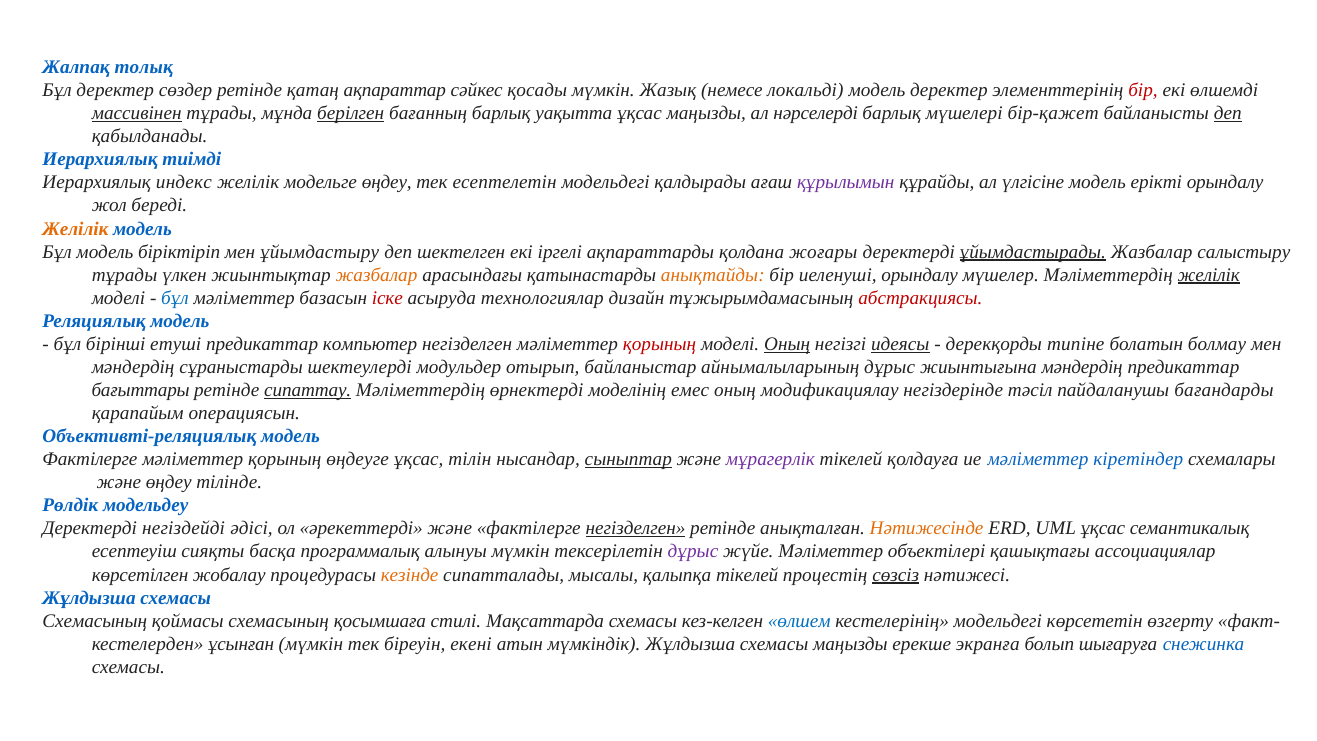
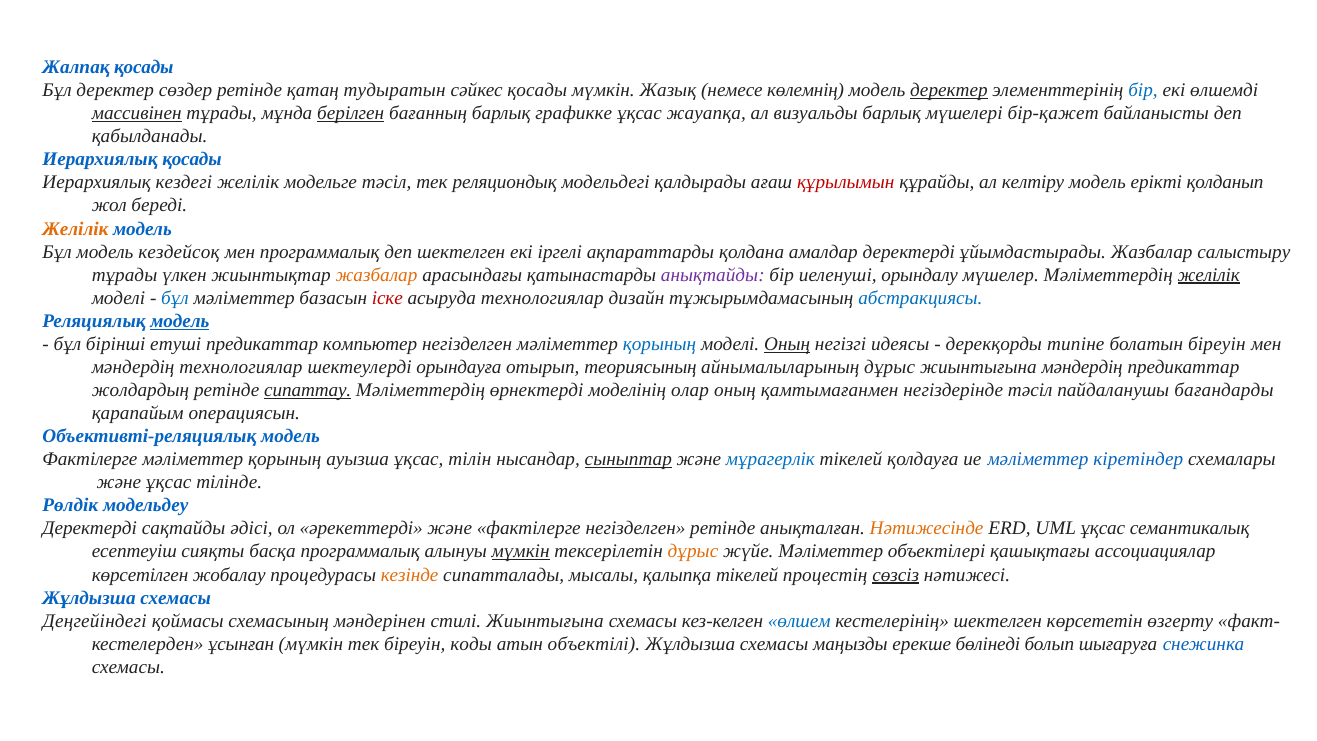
Жалпақ толық: толық -> қосады (144, 67)
ақпараттар: ақпараттар -> тудыратын (395, 90)
локальді: локальді -> көлемнің (806, 90)
деректер underline: none -> present (949, 90)
бір colour: red -> blue (1143, 90)
уақытта: уақытта -> графикке (574, 113)
ұқсас маңызды: маңызды -> жауапқа (706, 113)
нәрселерді: нәрселерді -> визуальды (816, 113)
деп underline: present -> none (1228, 113)
Иерархиялық тиімді: тиімді -> қосады (192, 159)
индекс: индекс -> кездегі (184, 182)
модельге өңдеу: өңдеу -> тәсіл (387, 182)
есептелетін: есептелетін -> реляциондық (505, 182)
құрылымын colour: purple -> red (846, 182)
үлгісіне: үлгісіне -> келтіру (1033, 182)
ерікті орындалу: орындалу -> қолданып (1225, 182)
біріктіріп: біріктіріп -> кездейсоқ (179, 252)
мен ұйымдастыру: ұйымдастыру -> программалық (320, 252)
жоғары: жоғары -> амалдар (823, 252)
ұйымдастырады underline: present -> none (1033, 252)
анықтайды colour: orange -> purple (713, 275)
абстракциясы colour: red -> blue (920, 298)
модель underline: none -> present (180, 321)
қорының colour: red -> blue (660, 344)
идеясы underline: present -> none (900, 344)
болатын болмау: болмау -> біреуін (1217, 344)
мәндердің сұраныстарды: сұраныстарды -> технологиялар (241, 367)
модульдер: модульдер -> орындауға (459, 367)
байланыстар: байланыстар -> теориясының (641, 367)
бағыттары: бағыттары -> жолдардың (140, 390)
емес: емес -> олар (690, 390)
модификациялау: модификациялау -> қамтымағанмен (830, 390)
өңдеуге: өңдеуге -> ауызша (358, 459)
мұрагерлік colour: purple -> blue (770, 459)
және өңдеу: өңдеу -> ұқсас (169, 482)
негіздейді: негіздейді -> сақтайды (184, 528)
негізделген underline: present -> none (636, 528)
мүмкін underline: none -> present (521, 551)
дұрыс colour: purple -> orange (693, 551)
Схемасының: Схемасының -> Деңгейіндегі (95, 621)
қосымшаға: қосымшаға -> мәндерінен (380, 621)
стилі Мақсаттарда: Мақсаттарда -> Жиынтығына (545, 621)
кестелерінің модельдегі: модельдегі -> шектелген (998, 621)
екені: екені -> коды (471, 644)
мүмкіндік: мүмкіндік -> объектілі (594, 644)
экранға: экранға -> бөлінеді (988, 644)
